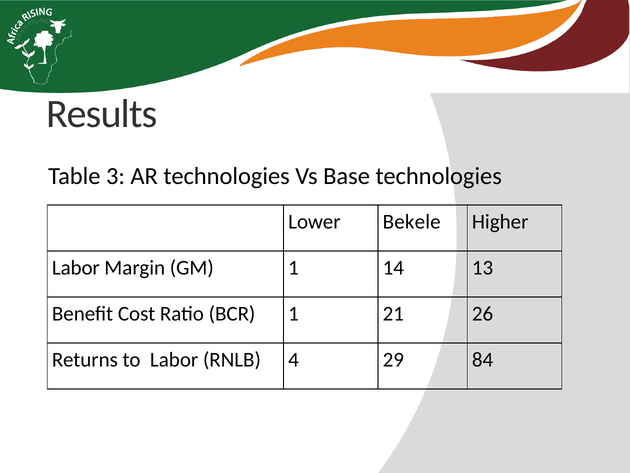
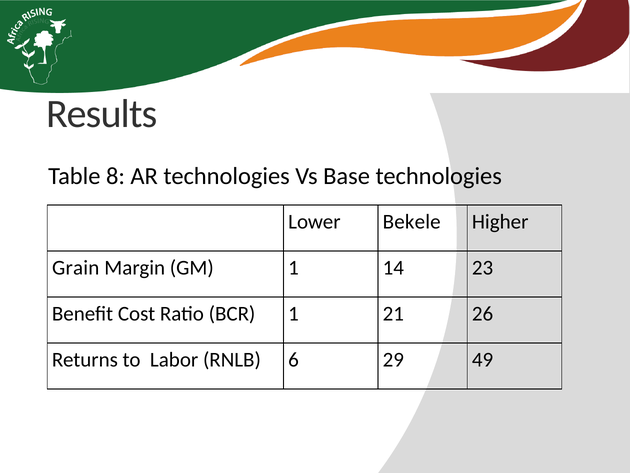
3: 3 -> 8 (115, 176)
Labor: Labor -> Grain (76, 268)
13: 13 -> 23 (483, 268)
4: 4 -> 6 (294, 359)
84: 84 -> 49 (483, 359)
